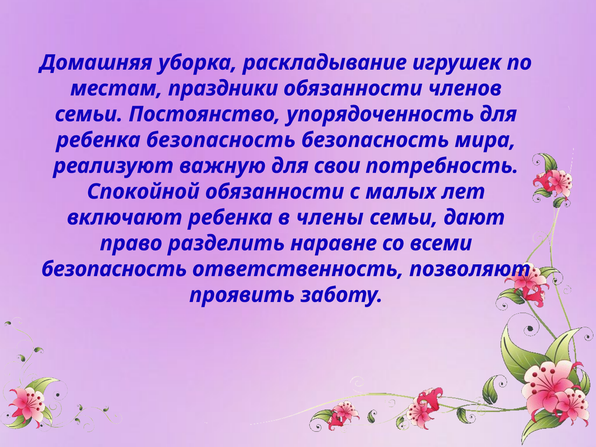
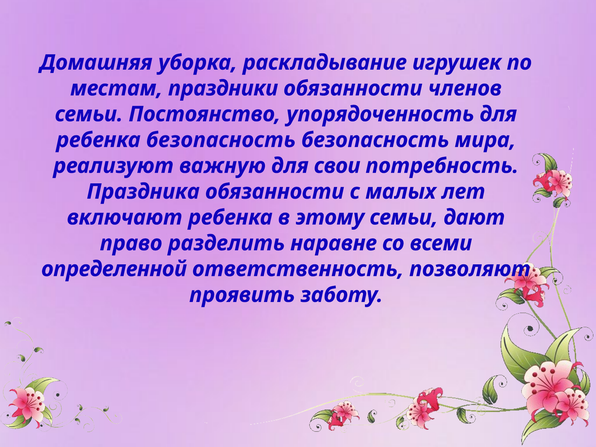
Спокойной: Спокойной -> Праздника (143, 192)
члены: члены -> этому (330, 217)
безопасность: безопасность -> определенной (114, 269)
